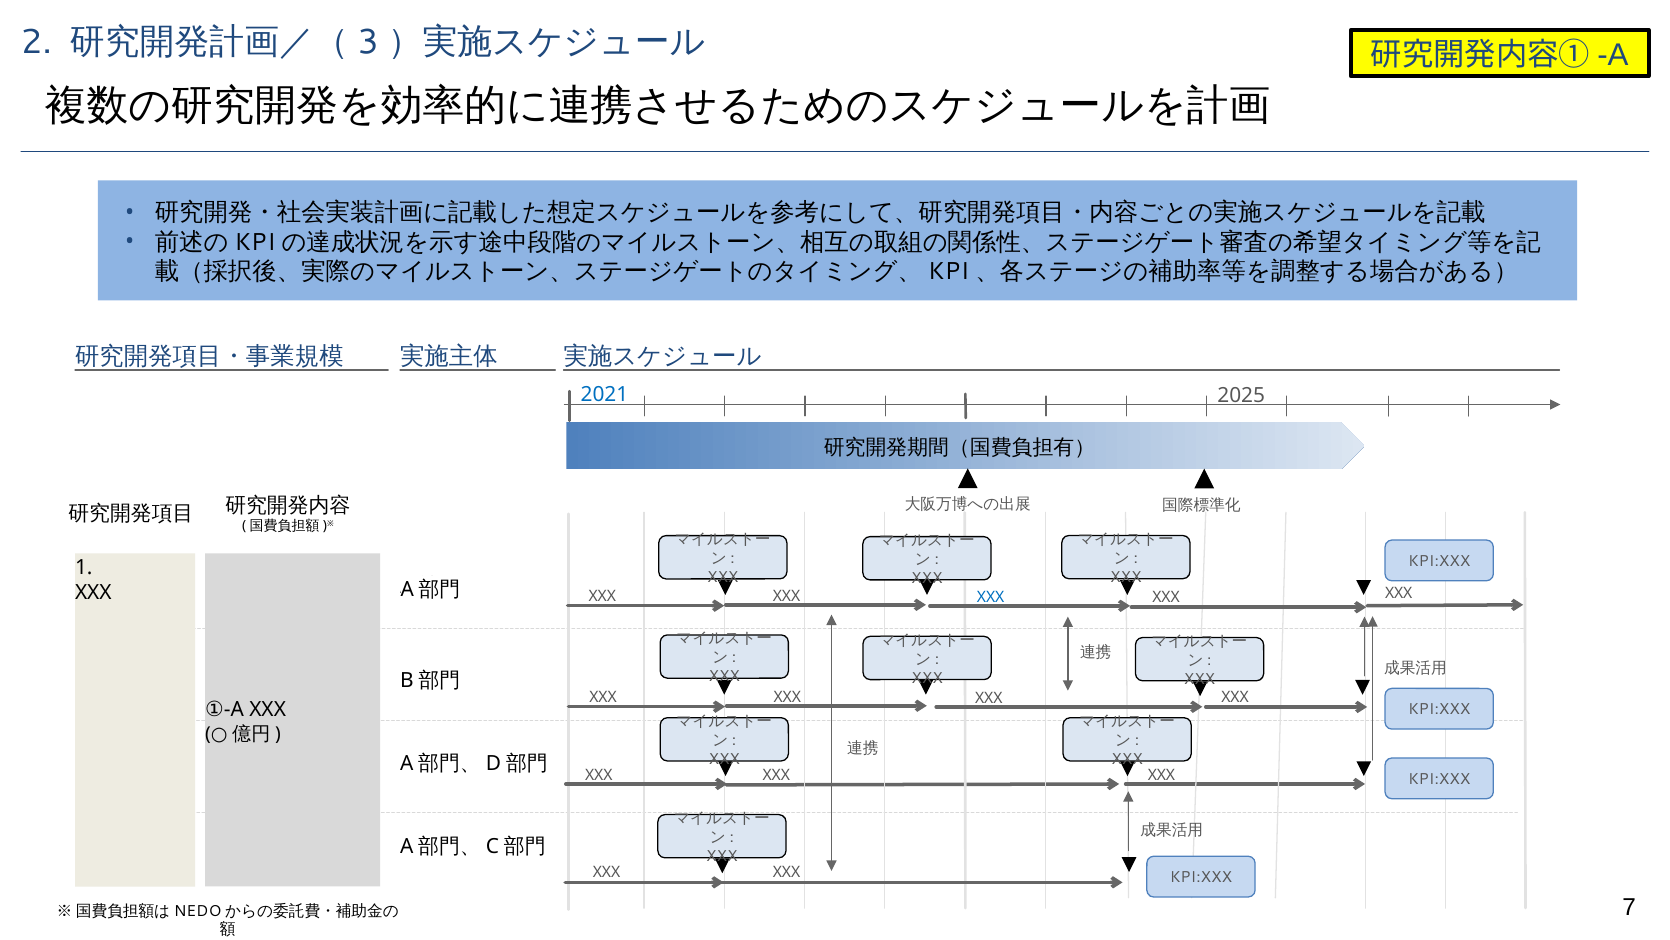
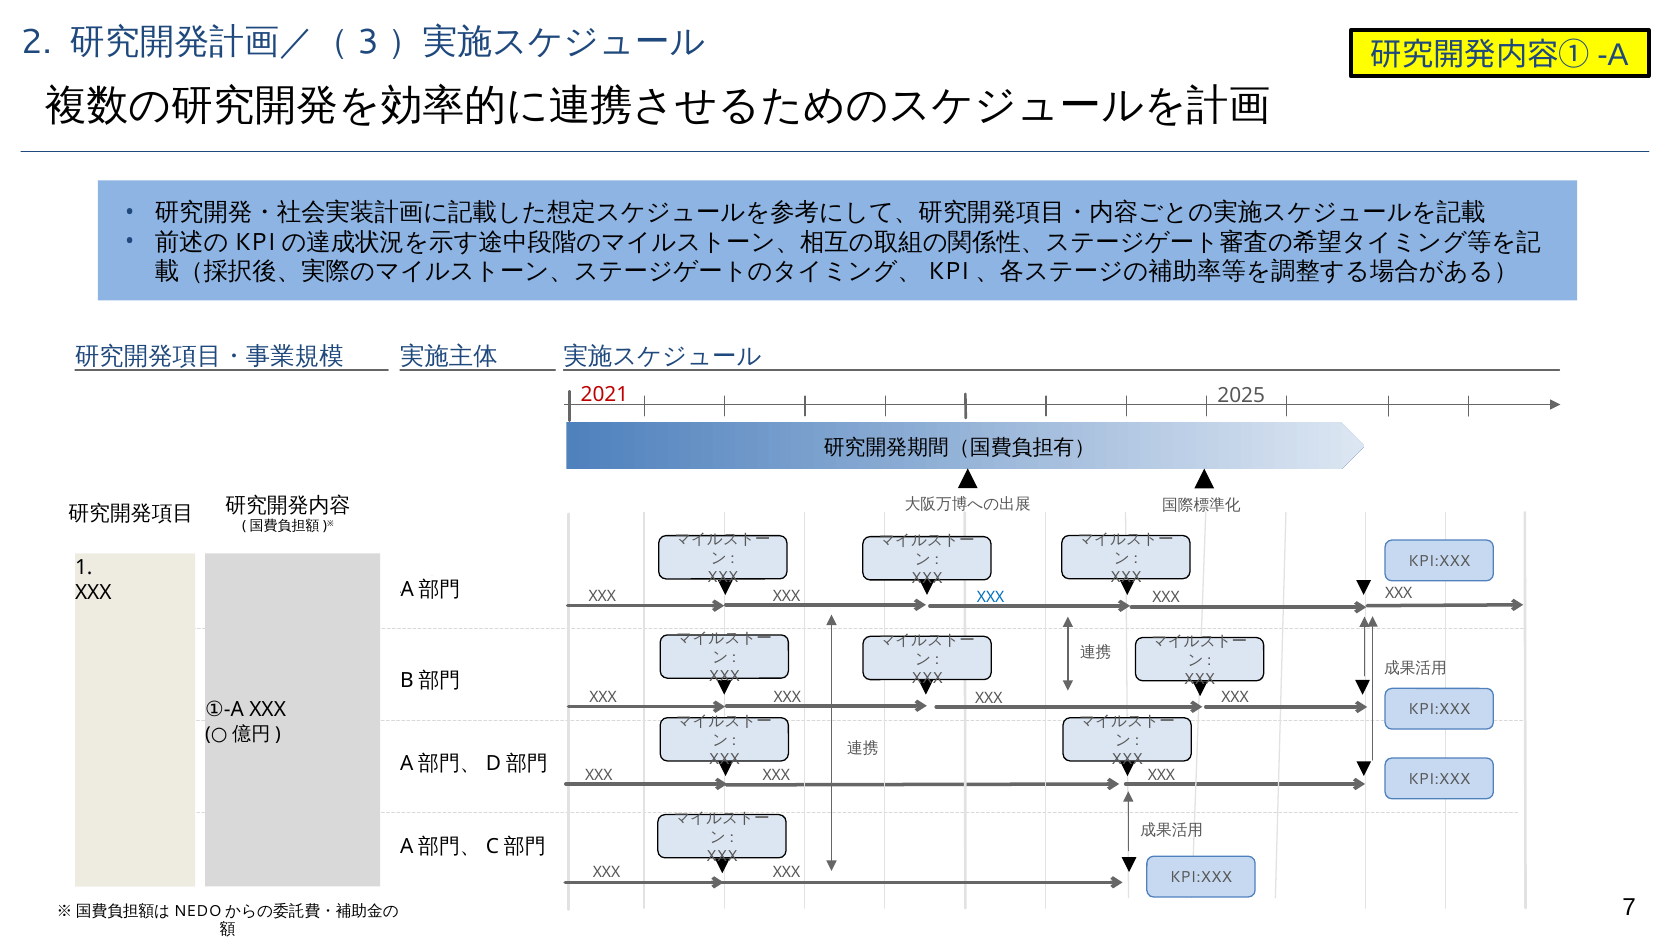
2021 colour: blue -> red (604, 394)
